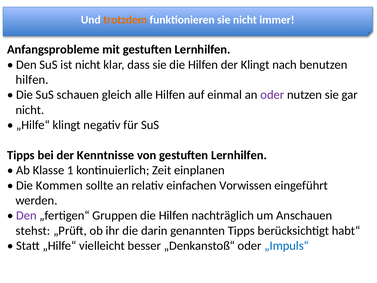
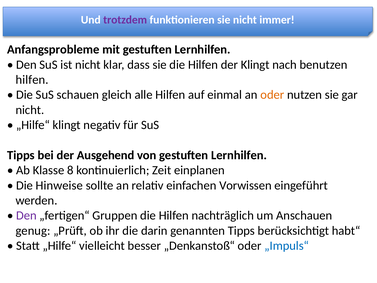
trotzdem colour: orange -> purple (125, 20)
oder colour: purple -> orange (272, 95)
Kenntnisse: Kenntnisse -> Ausgehend (106, 155)
1: 1 -> 8 (70, 170)
Kommen: Kommen -> Hinweise (59, 185)
stehst: stehst -> genug (33, 230)
